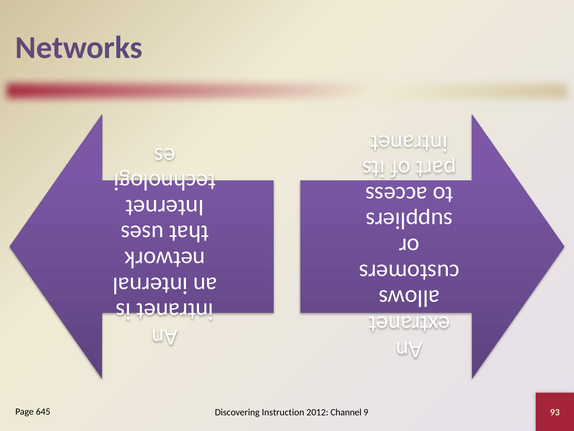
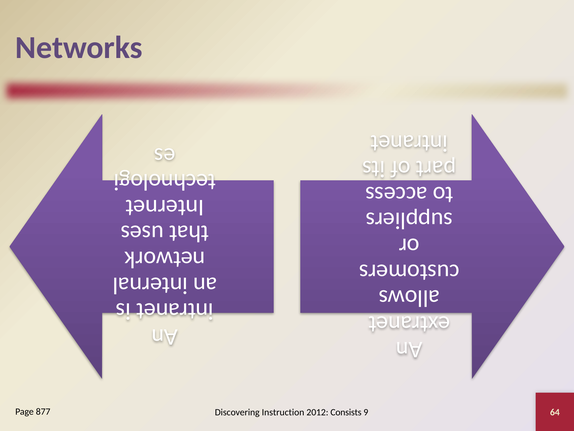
645: 645 -> 877 (43, 411)
Channel: Channel -> Consists (346, 412)
93: 93 -> 64 (555, 412)
